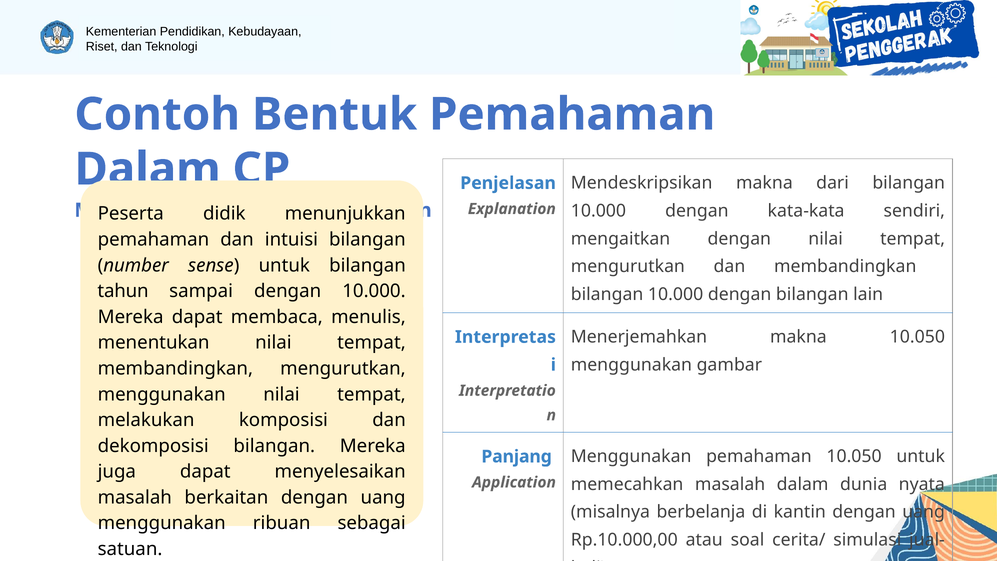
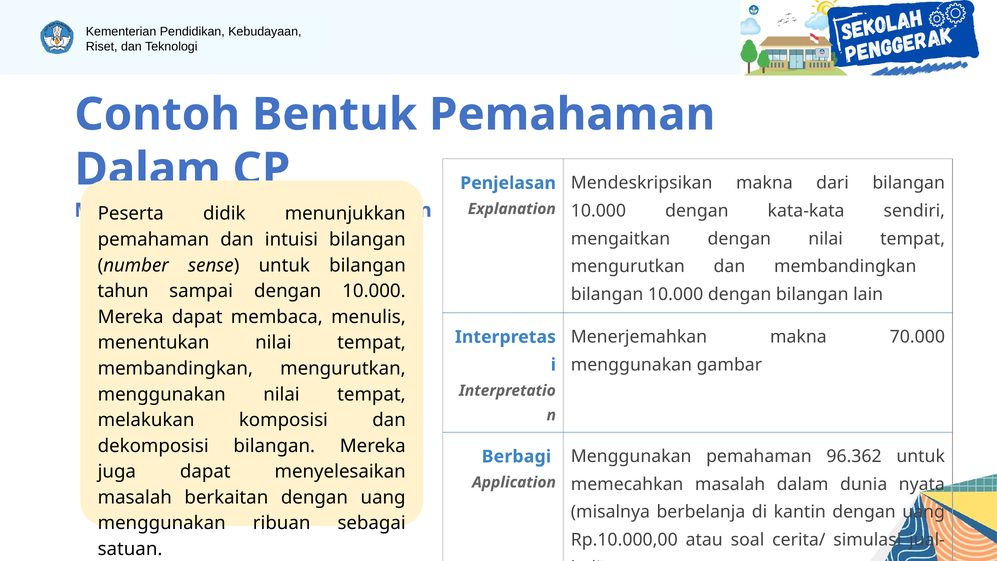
makna 10.050: 10.050 -> 70.000 (917, 337)
pemahaman 10.050: 10.050 -> 96.362 (854, 456)
Panjang: Panjang -> Berbagi (516, 456)
